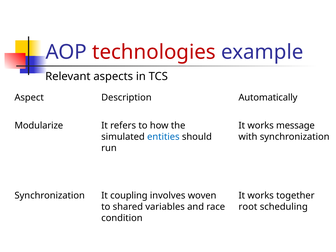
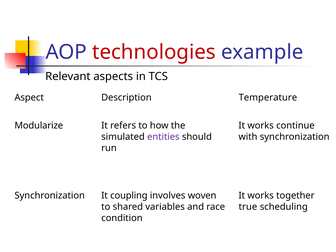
Automatically: Automatically -> Temperature (268, 98)
message: message -> continue (295, 125)
entities colour: blue -> purple (163, 137)
root: root -> true (248, 207)
